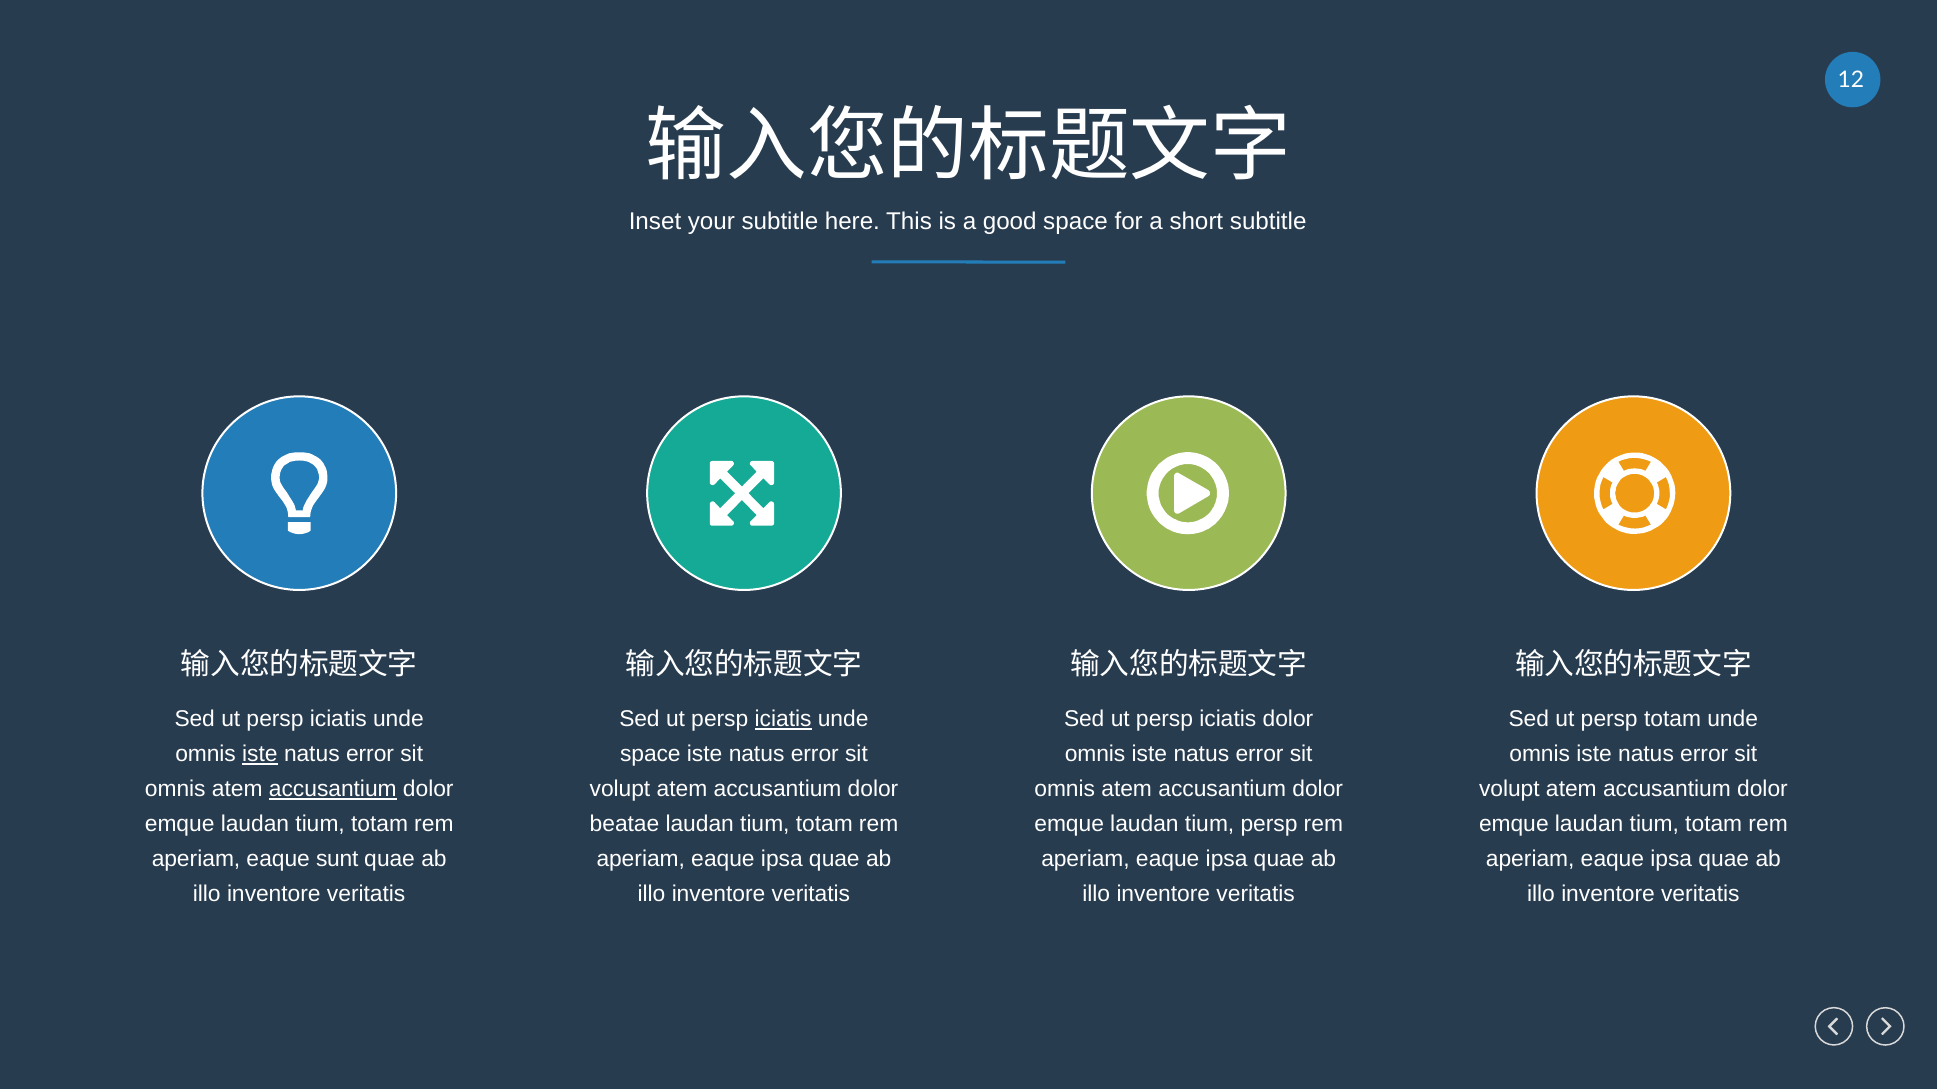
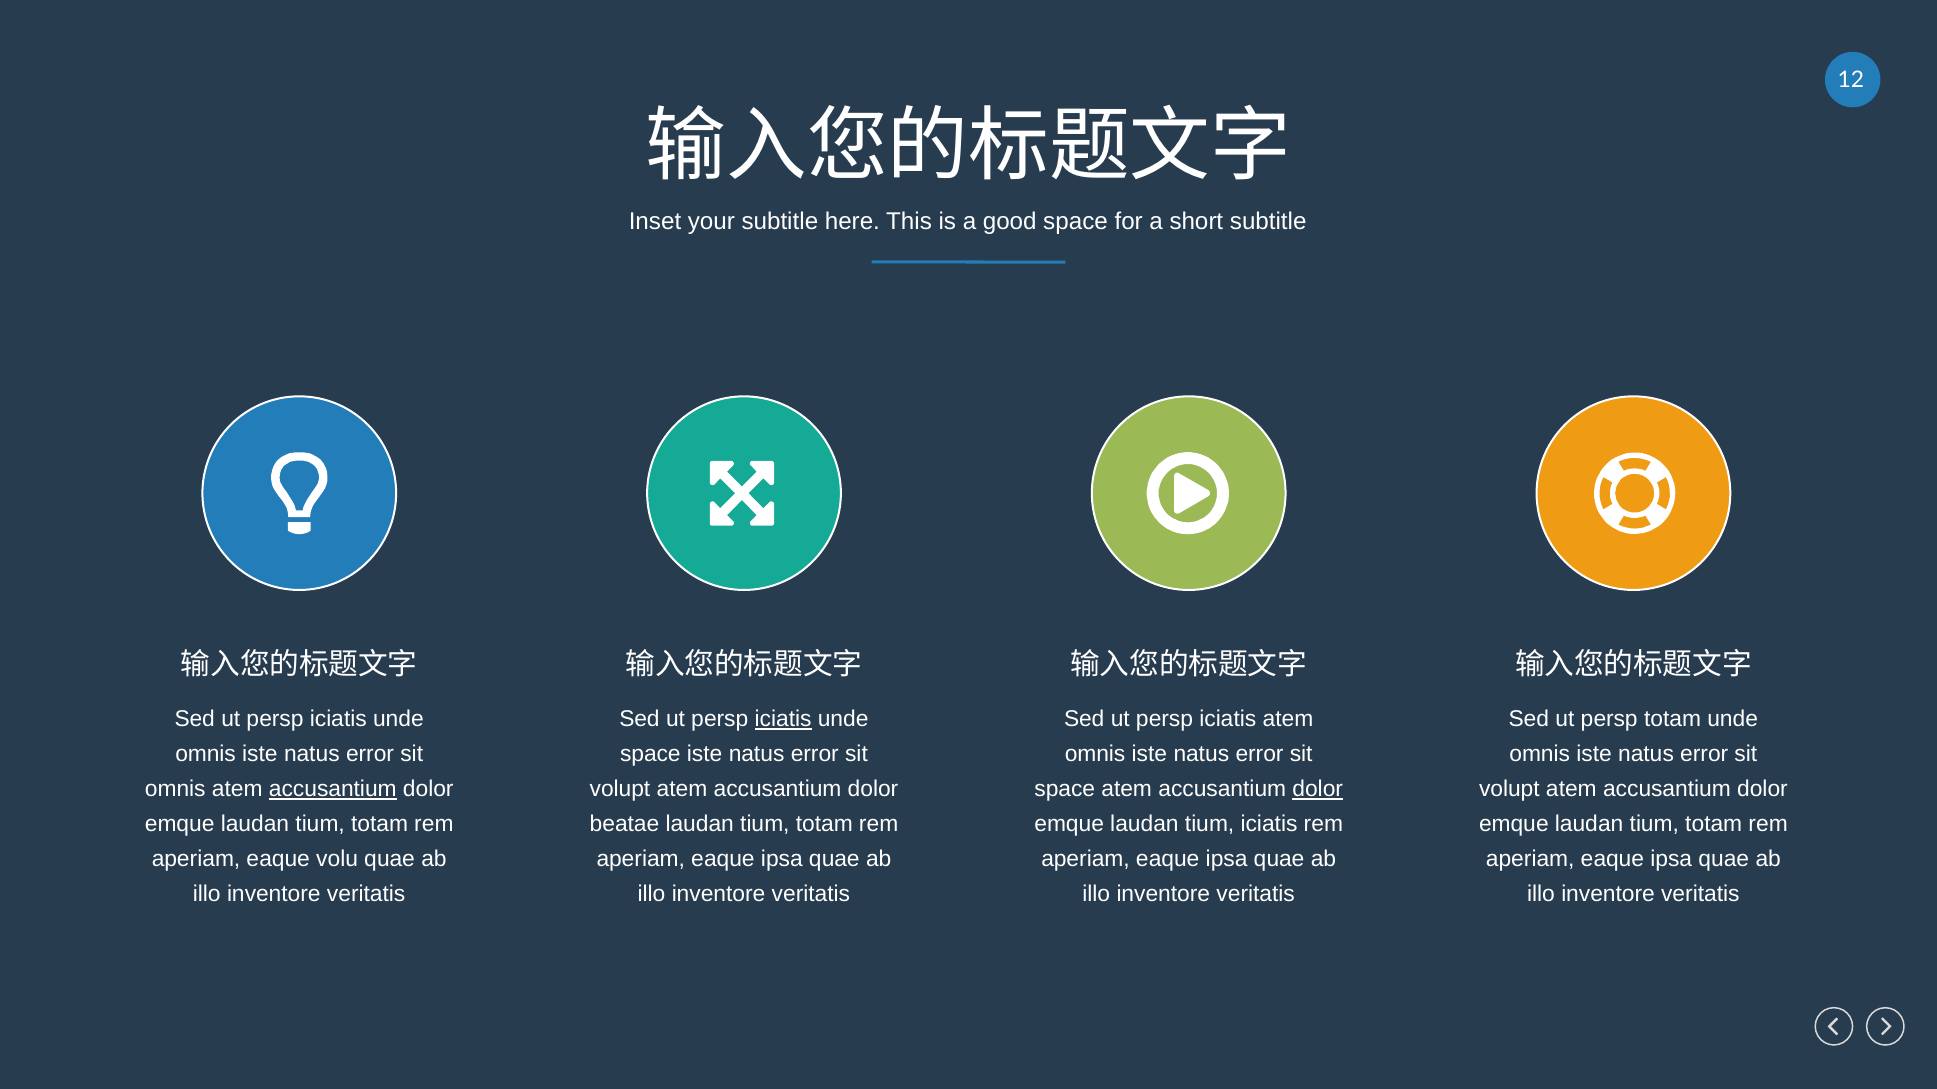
iciatis dolor: dolor -> atem (1288, 720)
iste underline: present -> none (260, 755)
omnis: omnis -> space (1065, 790)
dolor underline: none -> present (1318, 790)
tium persp: persp -> iciatis (1269, 824)
sunt: sunt -> volu (337, 859)
